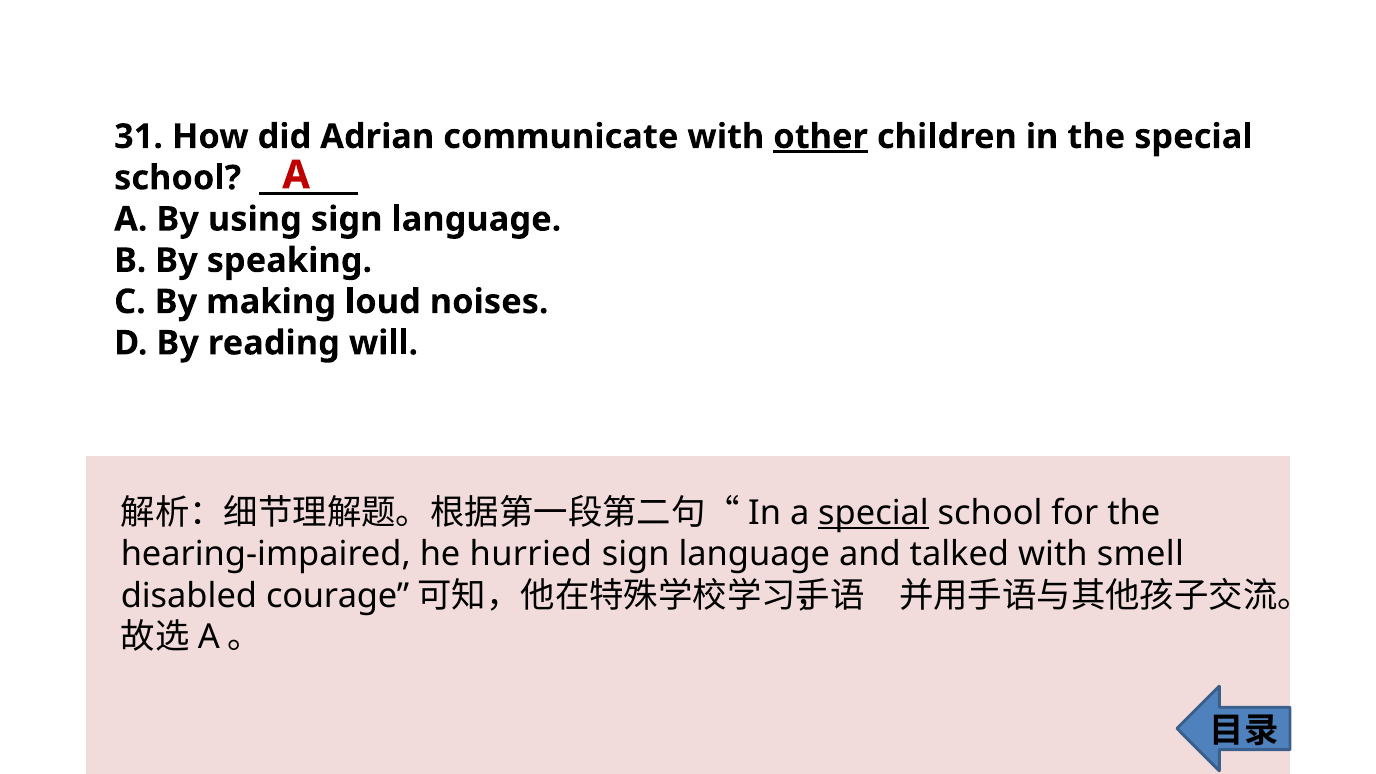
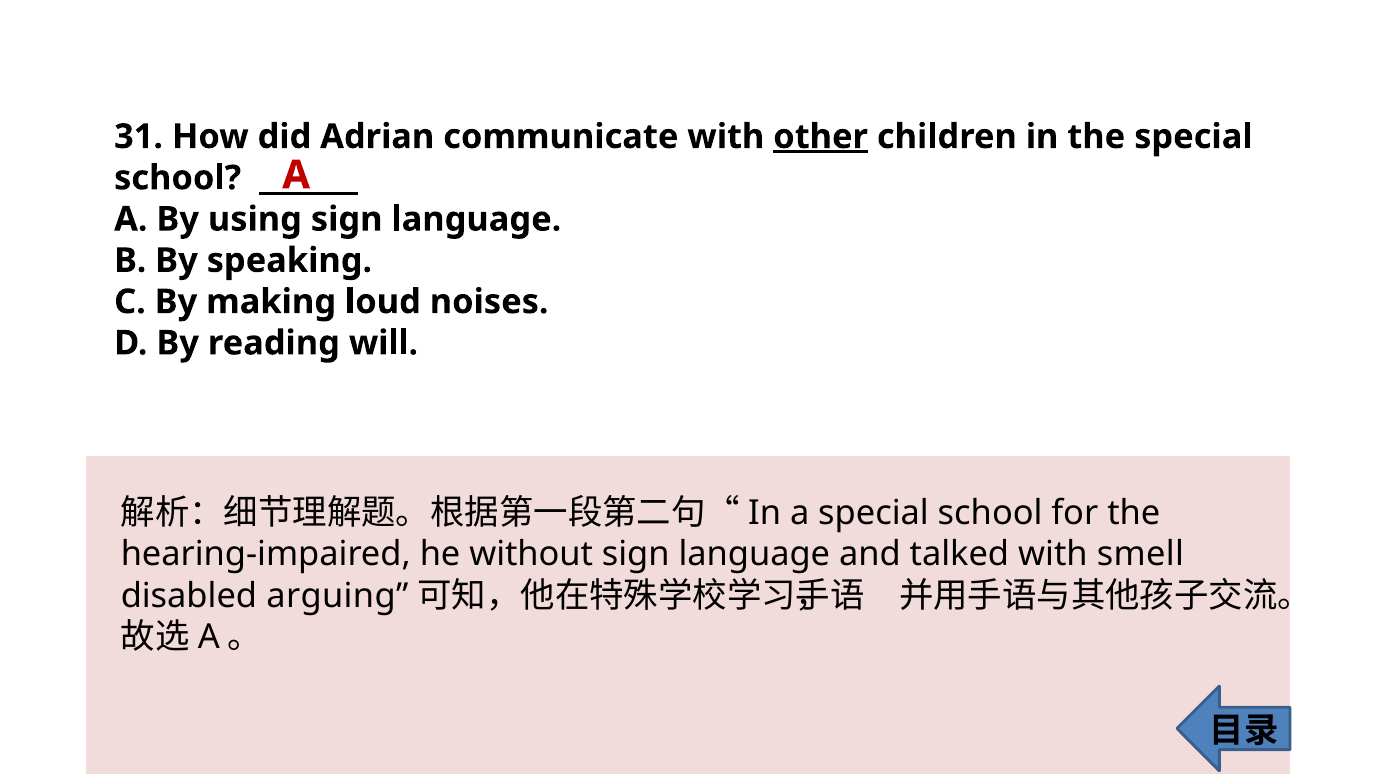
special underline: present -> none (874, 513)
hurried: hurried -> without (531, 554)
courage: courage -> arguing (337, 596)
